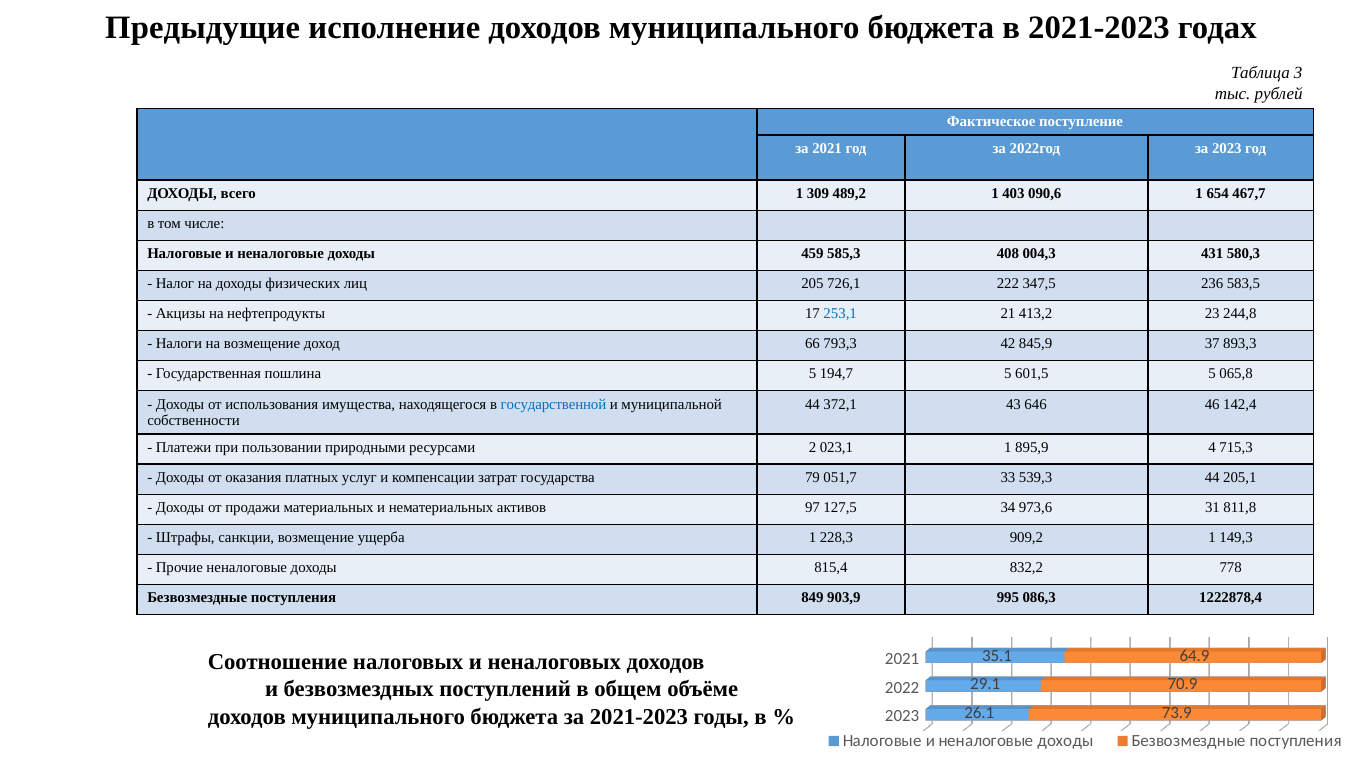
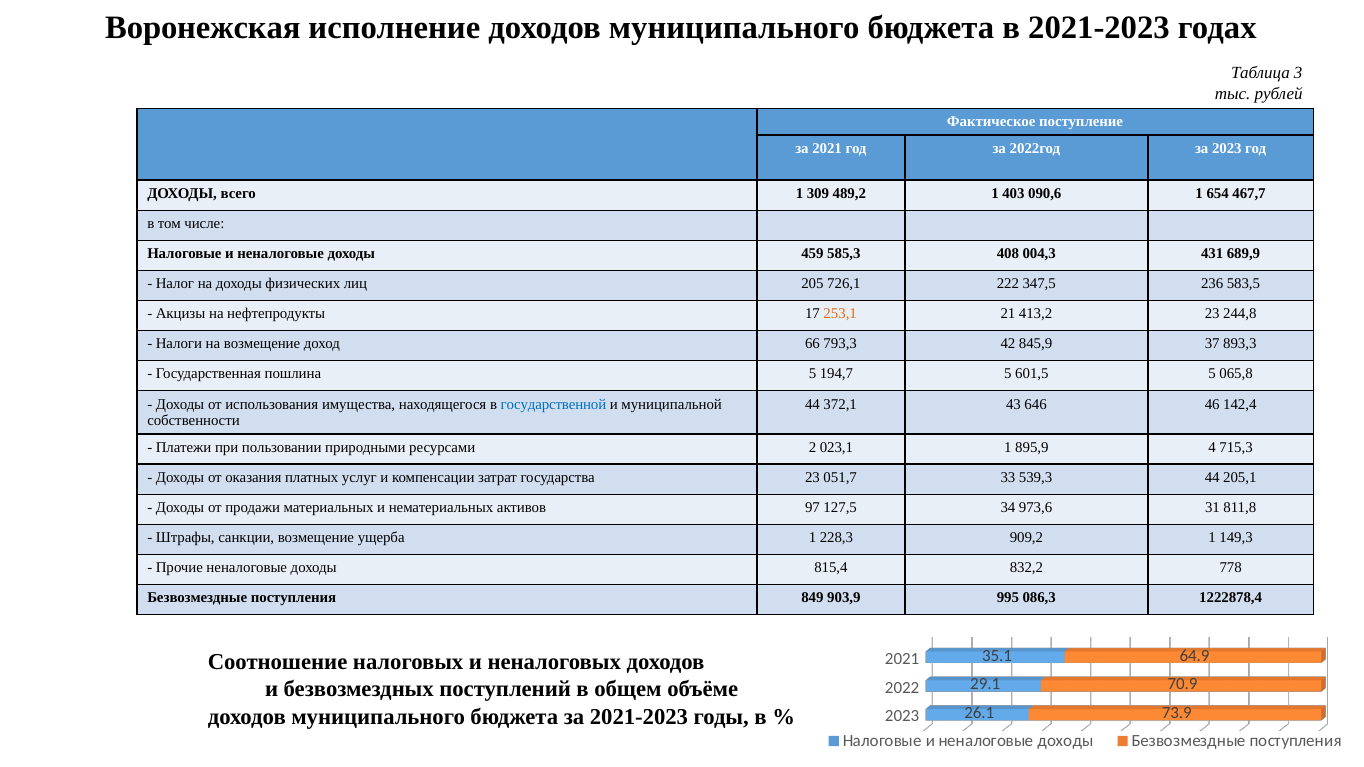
Предыдущие: Предыдущие -> Воронежская (203, 28)
580,3: 580,3 -> 689,9 (1244, 254)
253,1 colour: blue -> orange (840, 314)
государства 79: 79 -> 23 (813, 478)
